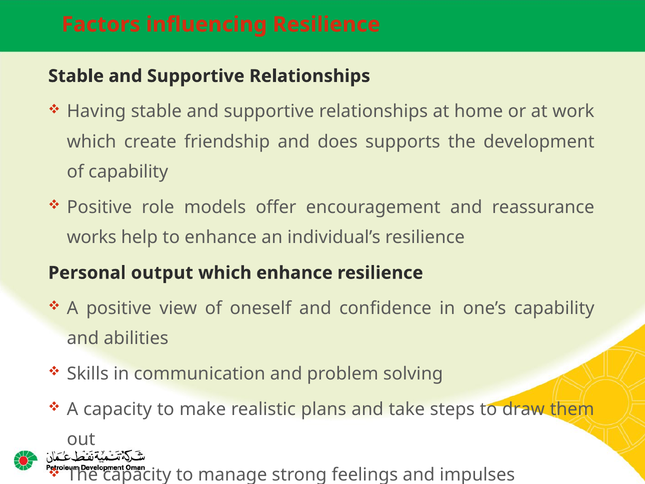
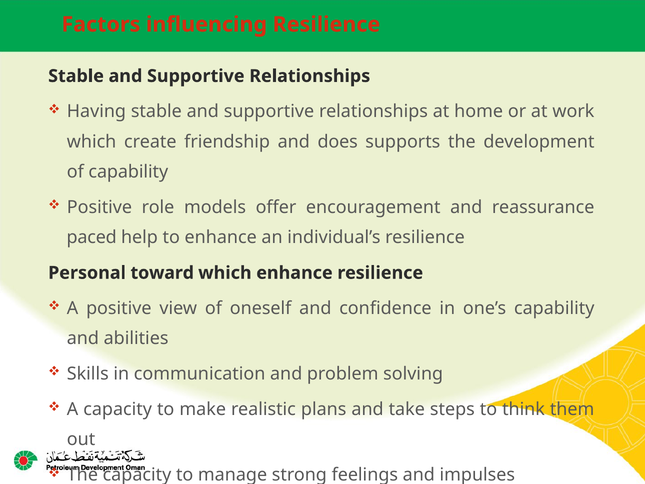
works: works -> paced (92, 237)
output: output -> toward (162, 273)
draw: draw -> think (524, 409)
